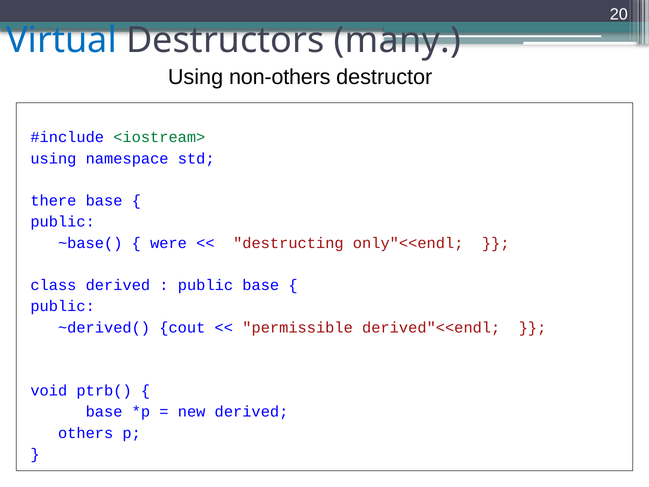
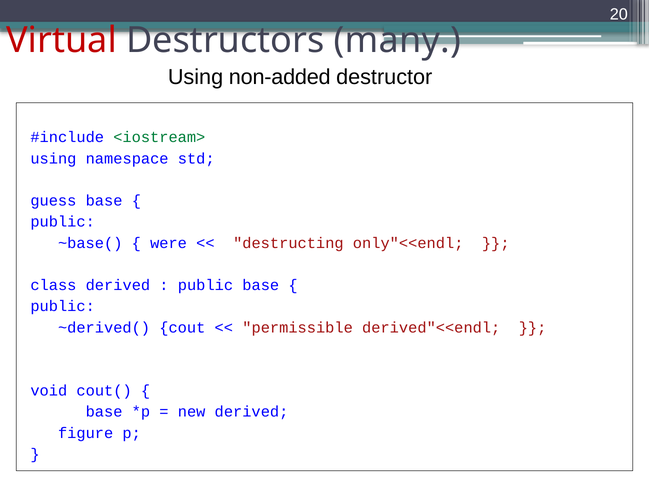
Virtual colour: blue -> red (62, 40)
non-others: non-others -> non-added (280, 77)
there: there -> guess (53, 201)
ptrb(: ptrb( -> cout( (104, 391)
others: others -> figure (86, 433)
